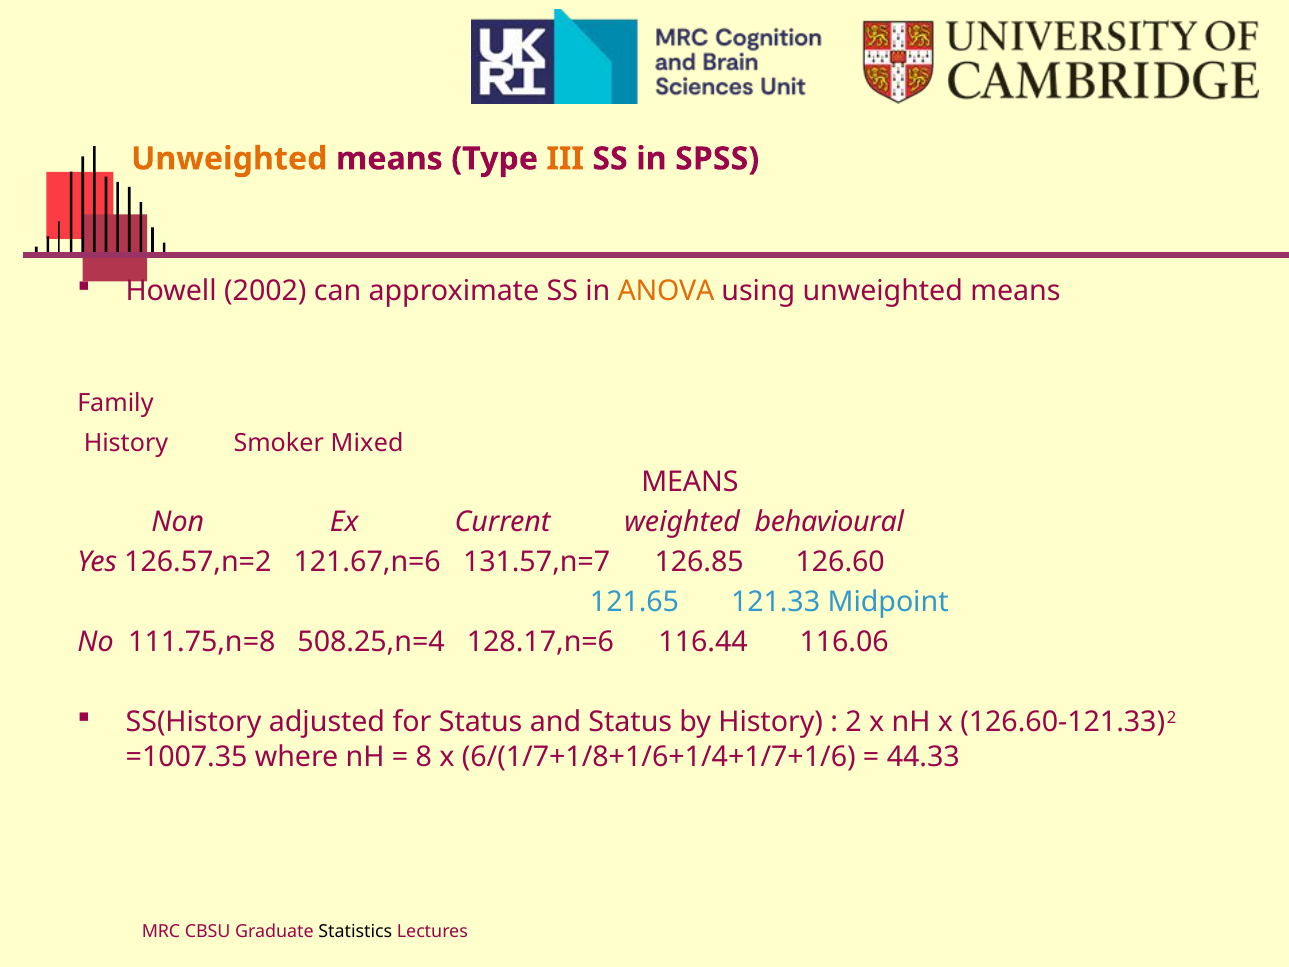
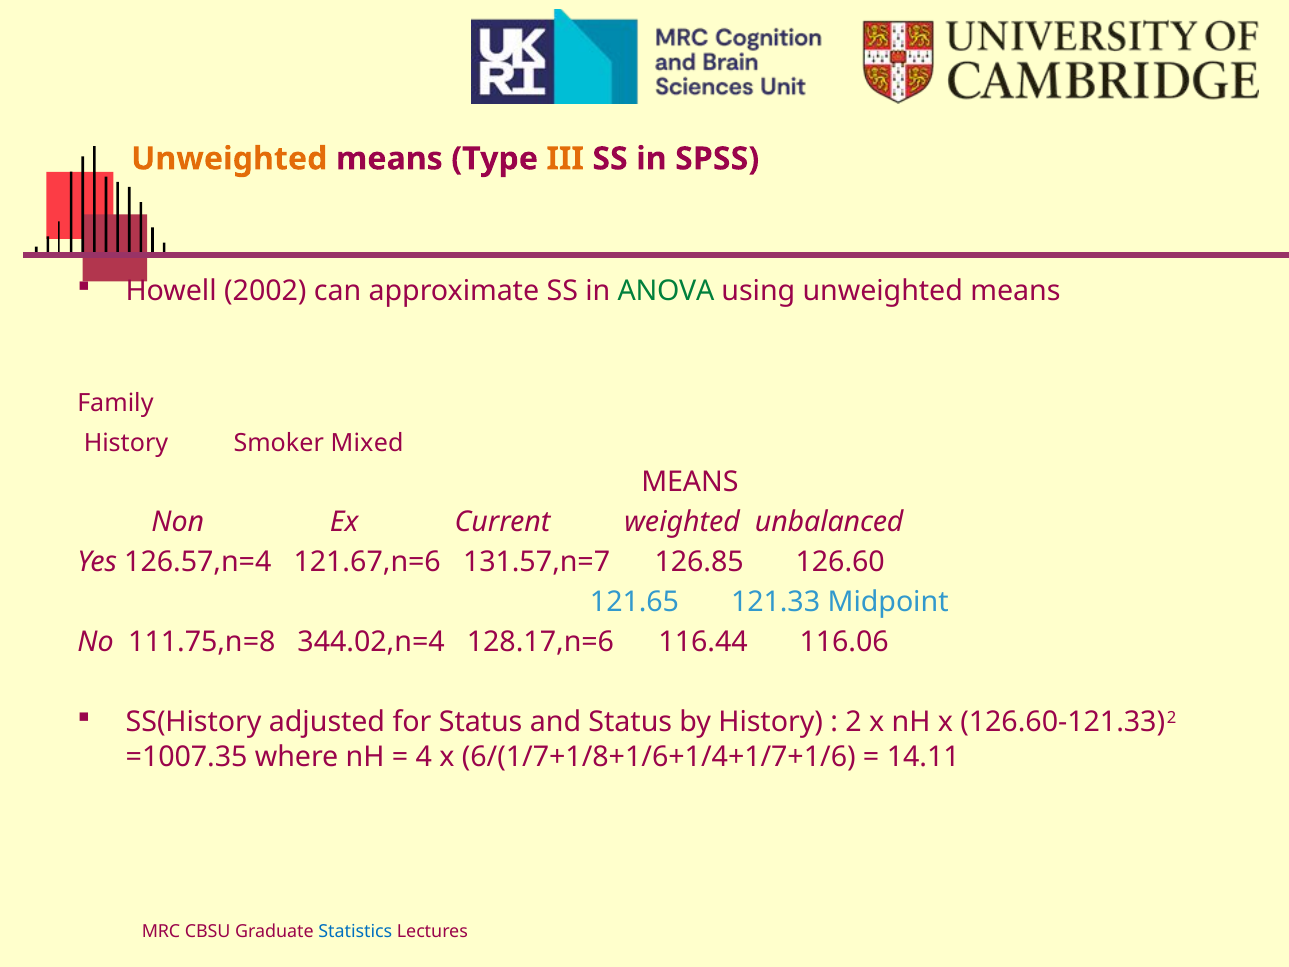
ANOVA colour: orange -> green (666, 291)
behavioural: behavioural -> unbalanced (829, 522)
126.57,n=2: 126.57,n=2 -> 126.57,n=4 (198, 562)
508.25,n=4: 508.25,n=4 -> 344.02,n=4 (371, 642)
8: 8 -> 4 (424, 757)
44.33: 44.33 -> 14.11 (923, 757)
Statistics colour: black -> blue (355, 932)
